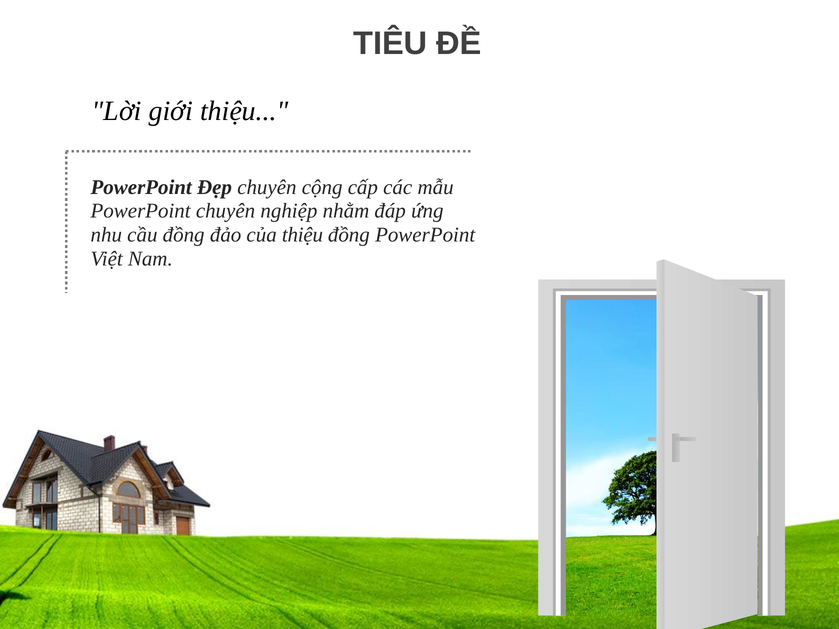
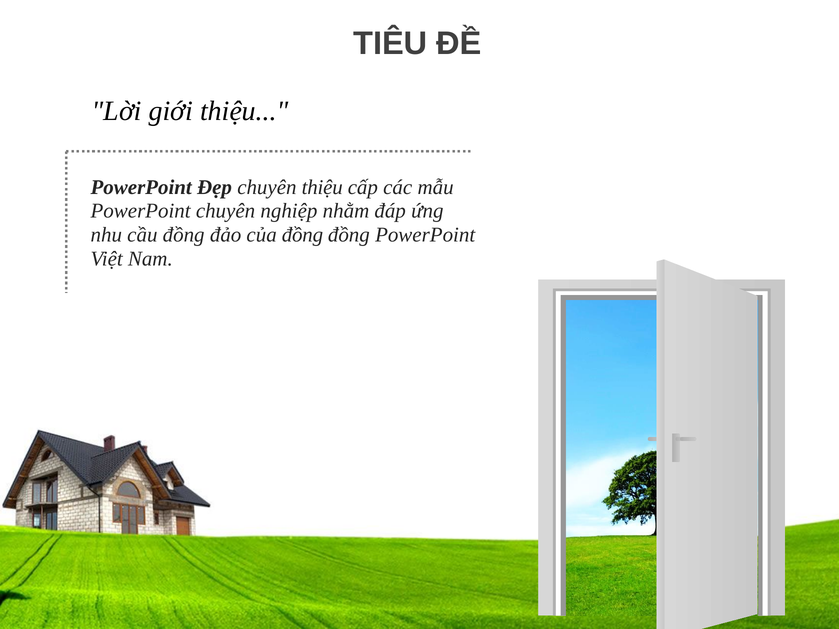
chuyên cộng: cộng -> thiệu (322, 187)
của thiệu: thiệu -> đồng (302, 235)
